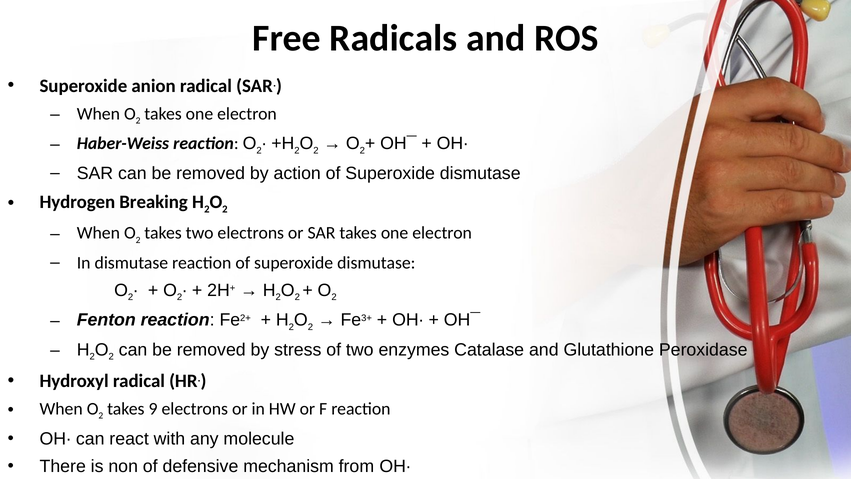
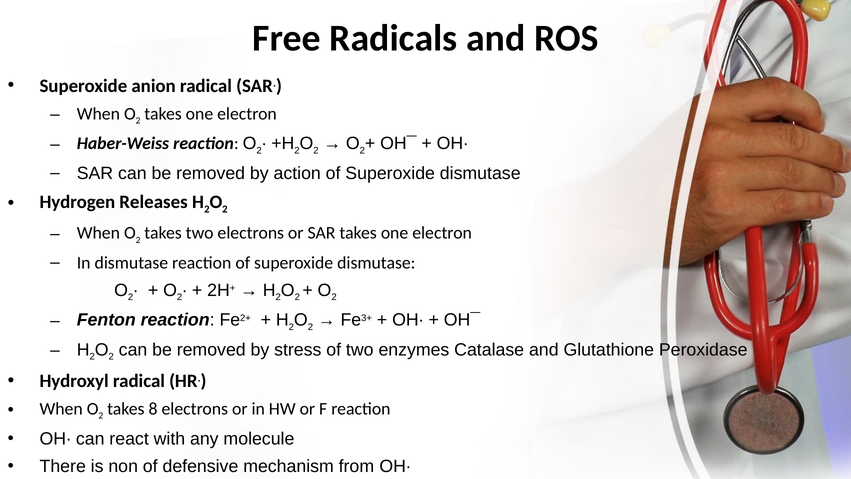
Breaking: Breaking -> Releases (154, 202)
9: 9 -> 8 (153, 409)
